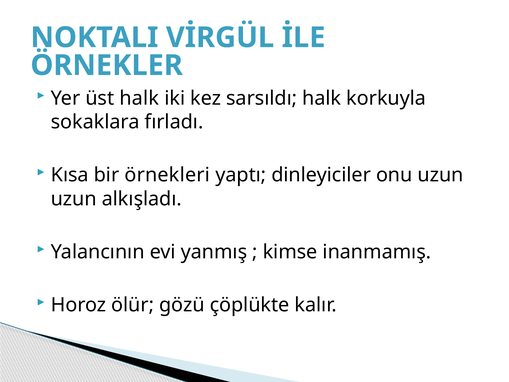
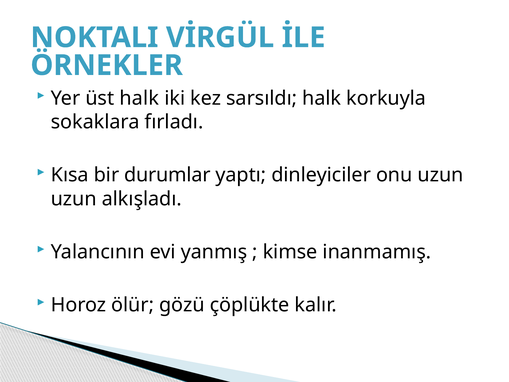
örnekleri: örnekleri -> durumlar (167, 175)
